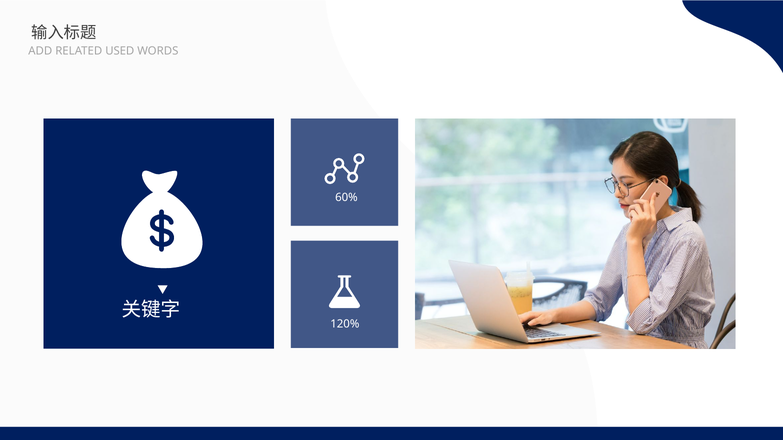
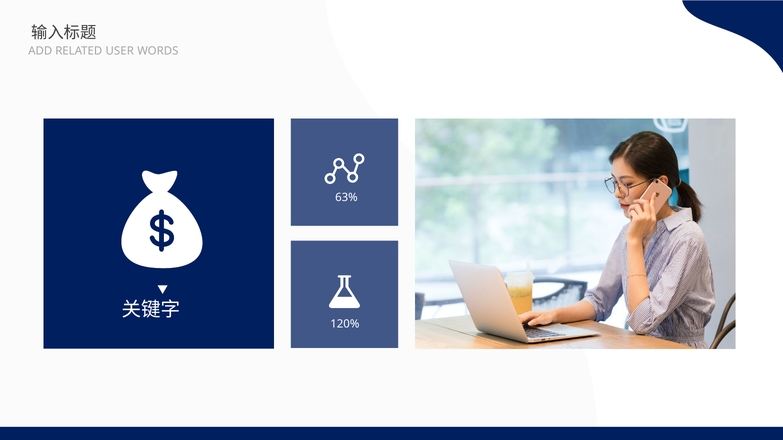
USED: USED -> USER (120, 51)
60%: 60% -> 63% (346, 197)
